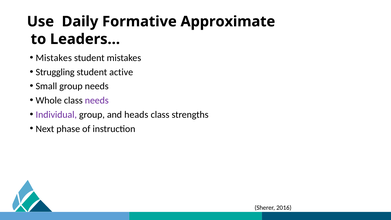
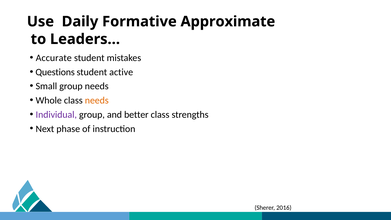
Mistakes: Mistakes -> Accurate (54, 58)
Struggling: Struggling -> Questions (55, 72)
needs colour: purple -> orange (97, 100)
heads: heads -> better (136, 115)
